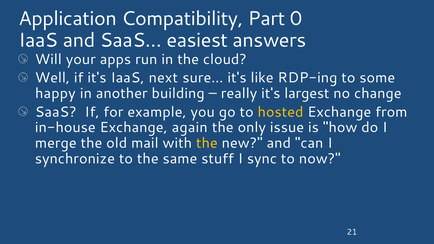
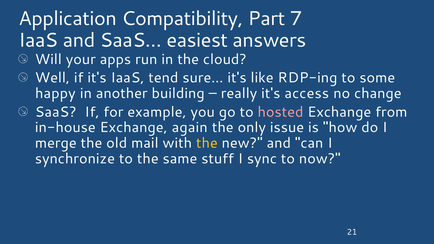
0: 0 -> 7 (296, 19)
next: next -> tend (163, 78)
largest: largest -> access (307, 93)
hosted colour: yellow -> pink (280, 112)
